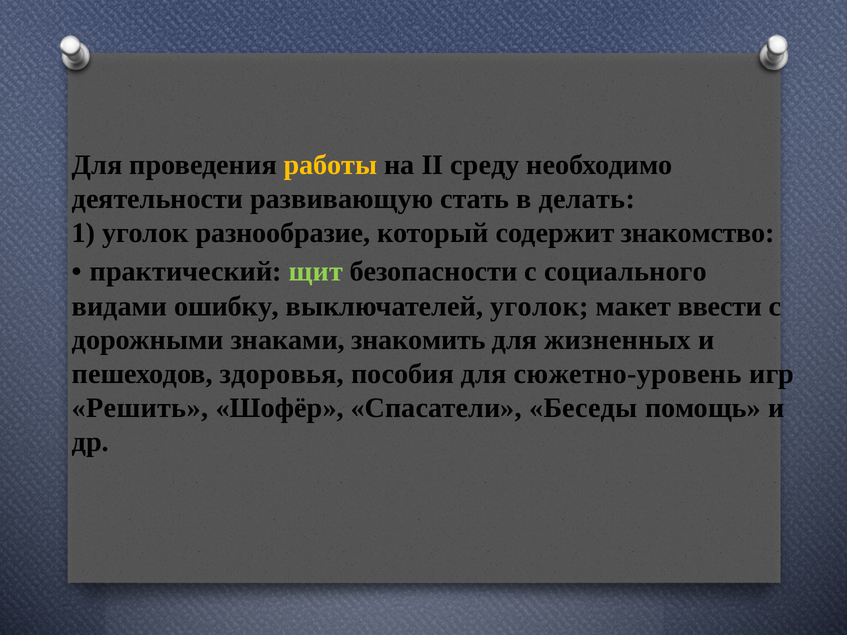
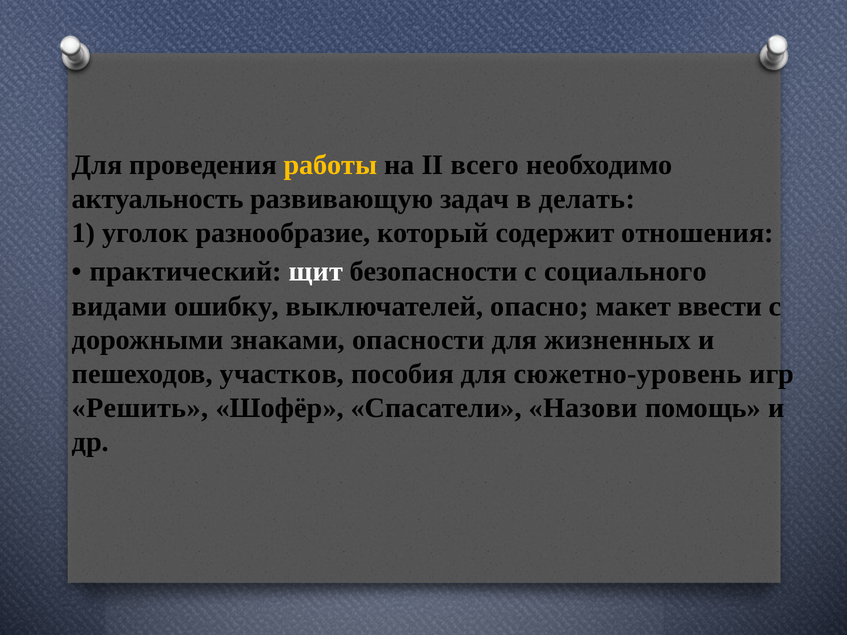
среду: среду -> всего (485, 165)
деятельности: деятельности -> актуальность (158, 199)
стать: стать -> задач (475, 199)
знакомство: знакомство -> отношения (698, 233)
щит colour: light green -> white (316, 272)
выключателей уголок: уголок -> опасно (539, 306)
знакомить: знакомить -> опасности (418, 340)
здоровья: здоровья -> участков (282, 374)
Беседы: Беседы -> Назови (583, 408)
